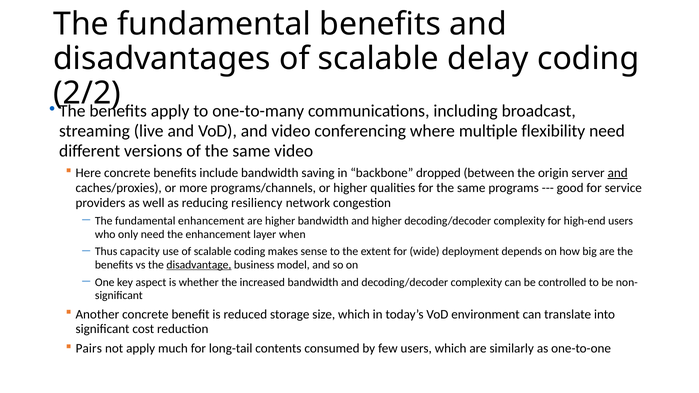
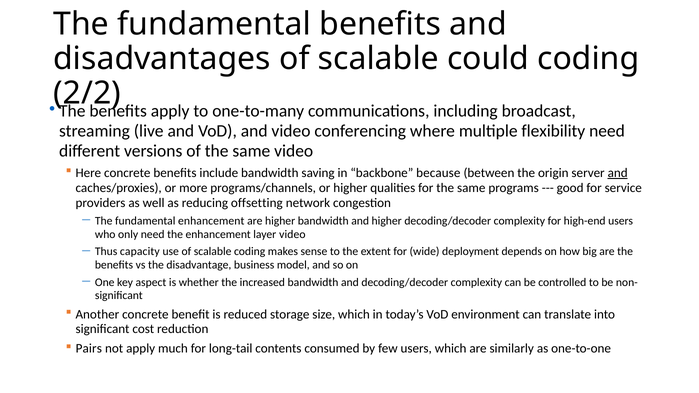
delay: delay -> could (488, 59)
dropped: dropped -> because (438, 173)
resiliency: resiliency -> offsetting (257, 203)
layer when: when -> video (292, 234)
disadvantage underline: present -> none (199, 265)
